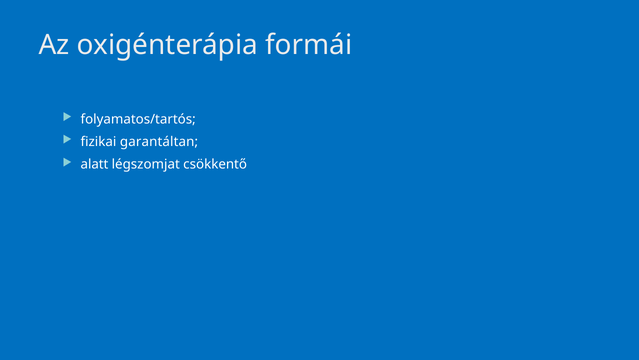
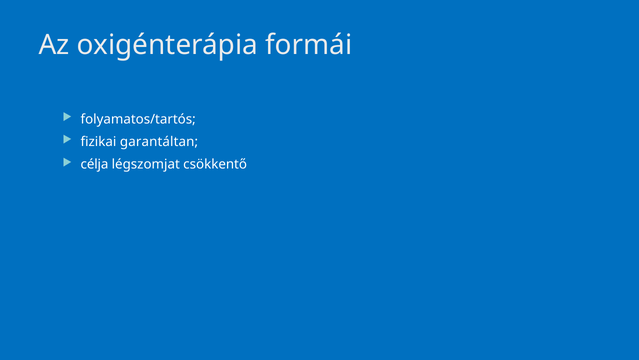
alatt: alatt -> célja (94, 164)
